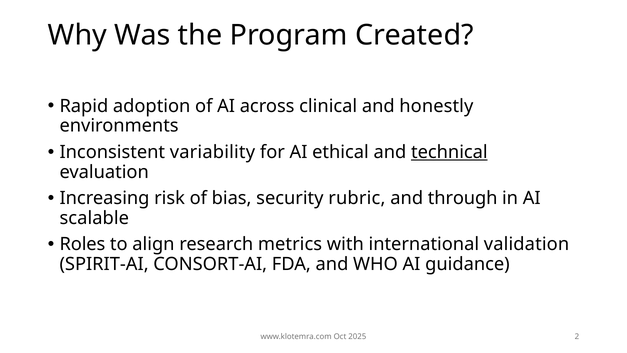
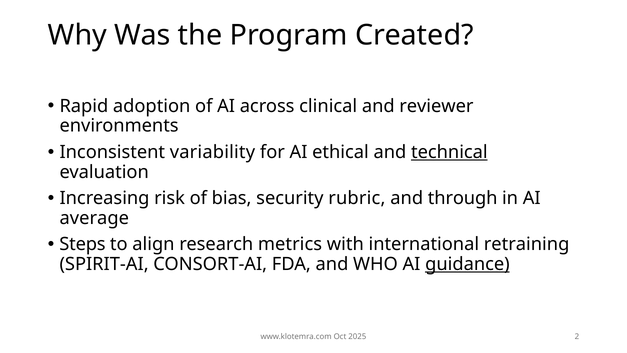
honestly: honestly -> reviewer (436, 106)
scalable: scalable -> average (94, 218)
Roles: Roles -> Steps (82, 244)
validation: validation -> retraining (527, 244)
guidance underline: none -> present (467, 264)
